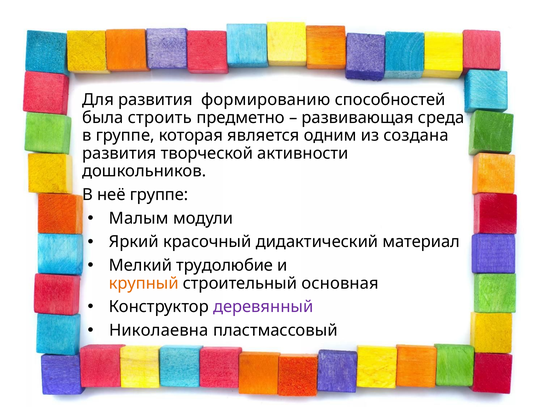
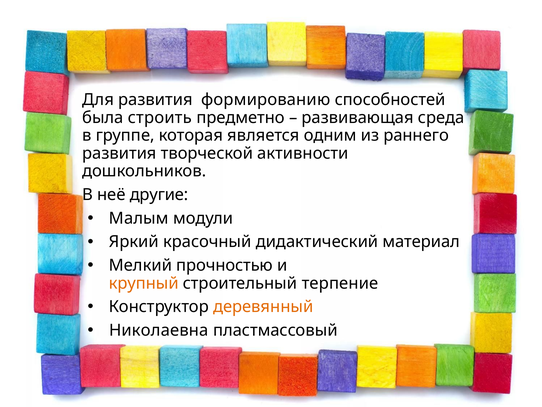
создана: создана -> раннего (416, 135)
неё группе: группе -> другие (159, 194)
трудолюбие: трудолюбие -> прочностью (225, 265)
основная: основная -> терпение (340, 283)
деревянный colour: purple -> orange (263, 306)
